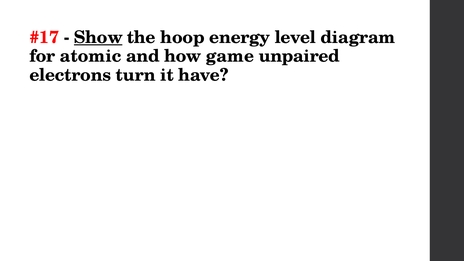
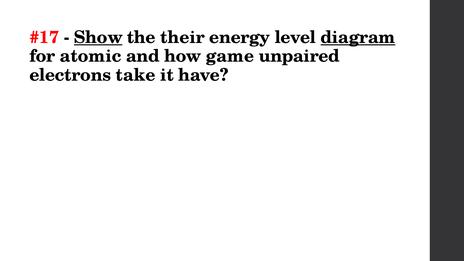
hoop: hoop -> their (182, 37)
diagram underline: none -> present (358, 37)
turn: turn -> take (136, 75)
